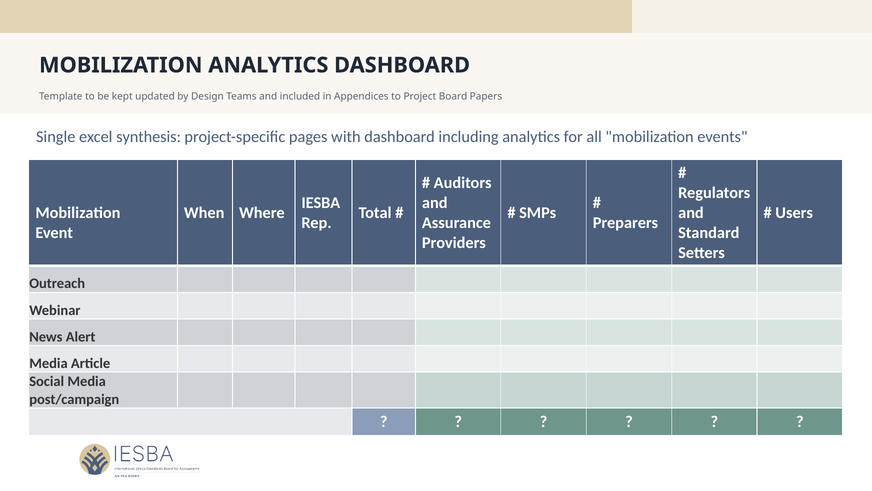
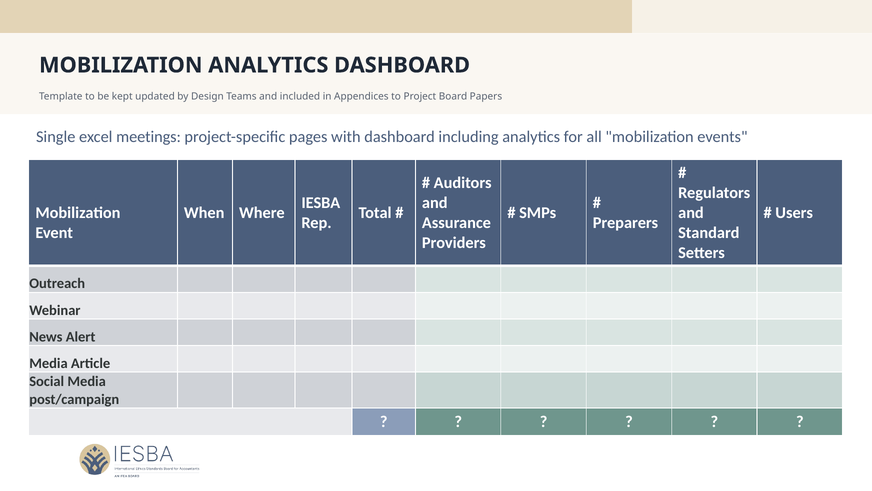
synthesis: synthesis -> meetings (149, 137)
